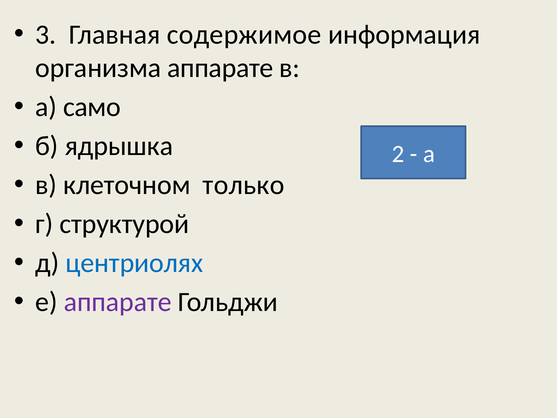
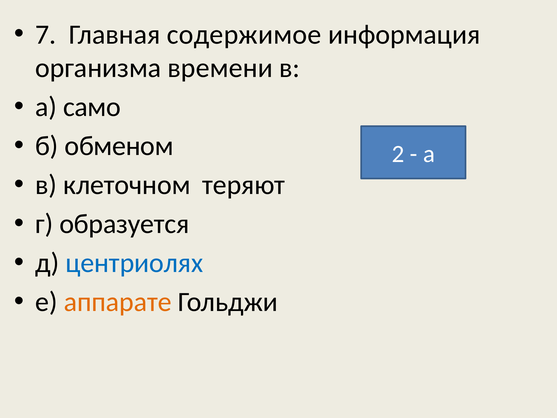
3: 3 -> 7 (46, 34)
организма аппарате: аппарате -> времени (220, 68)
ядрышка: ядрышка -> обменом (119, 146)
только: только -> теряют (244, 185)
структурой: структурой -> образуется (124, 224)
аппарате colour: purple -> orange (118, 302)
